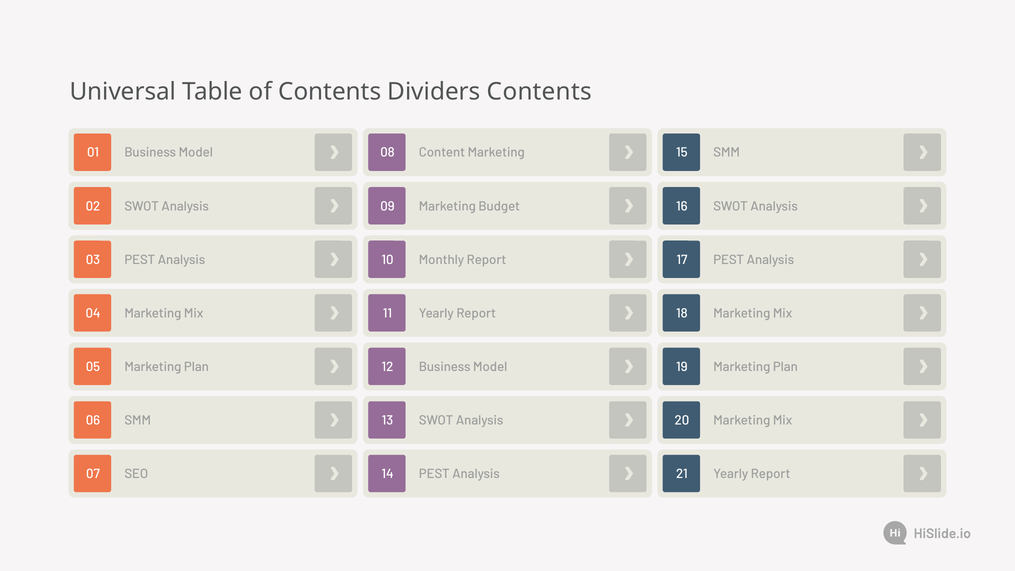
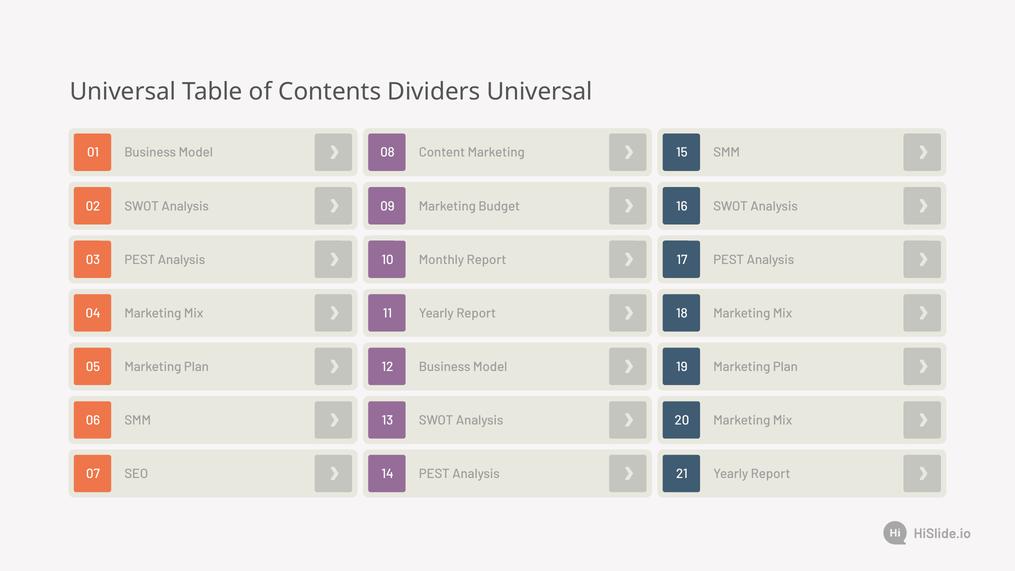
Dividers Contents: Contents -> Universal (540, 92)
